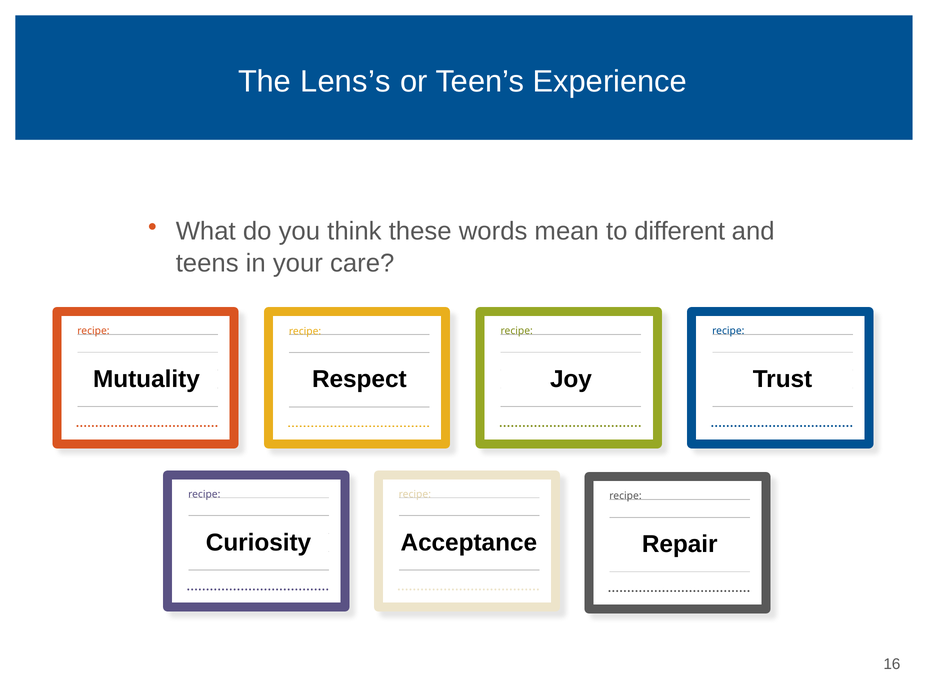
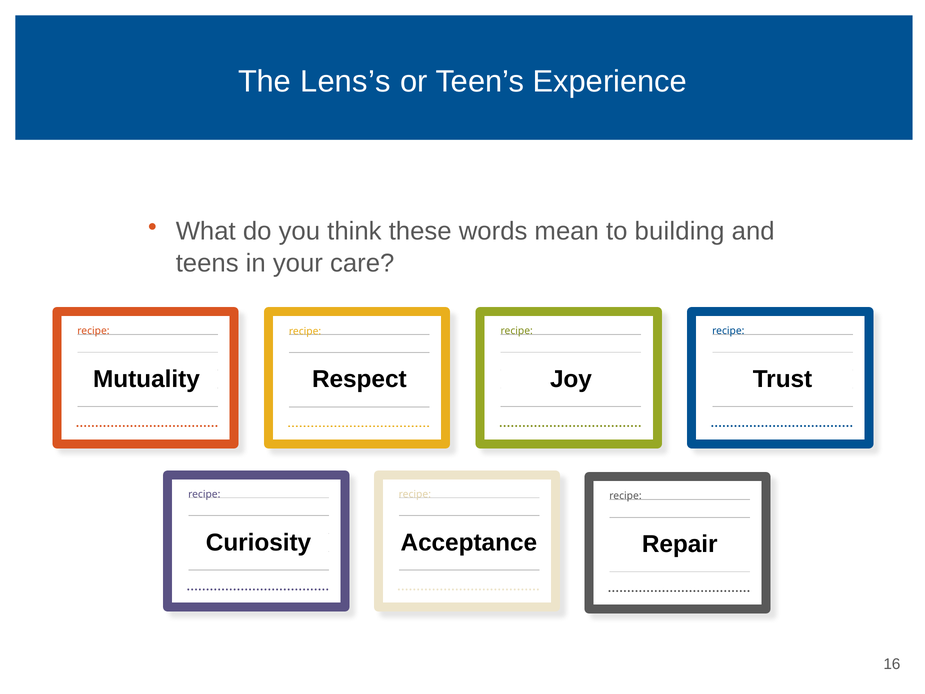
different: different -> building (680, 231)
